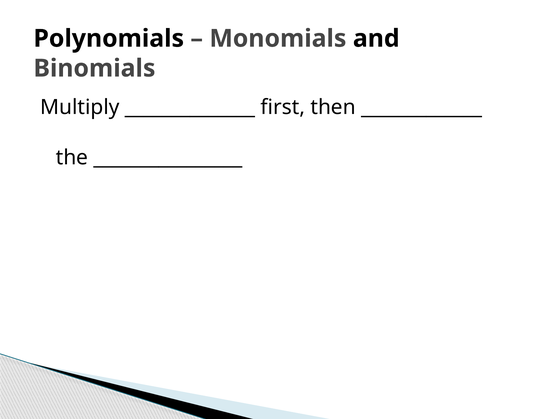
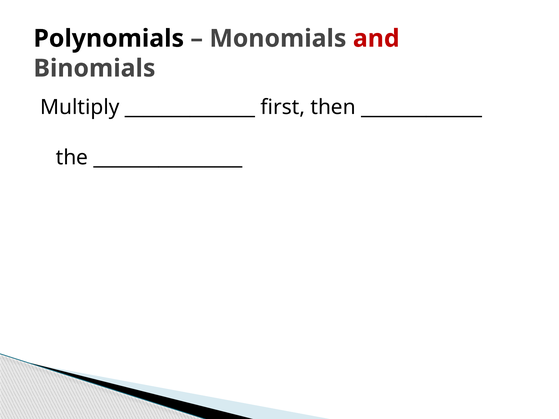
and colour: black -> red (376, 39)
